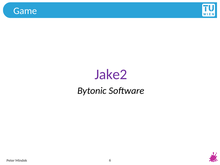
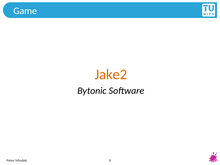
Jake2 colour: purple -> orange (111, 74)
